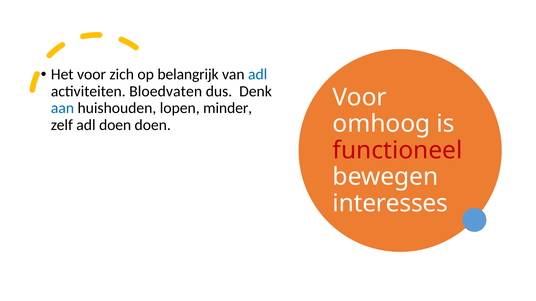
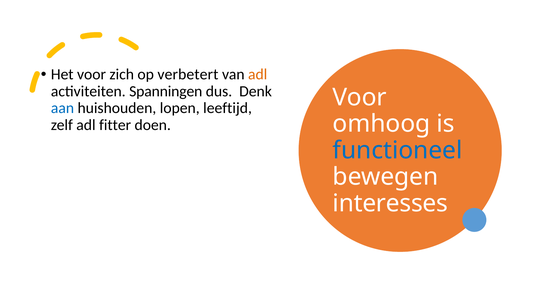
belangrijk: belangrijk -> verbetert (188, 75)
adl colour: blue -> orange (258, 75)
Bloedvaten: Bloedvaten -> Spanningen (166, 91)
minder: minder -> leeftijd (228, 108)
adl doen: doen -> fitter (115, 125)
functioneel colour: red -> blue (398, 151)
